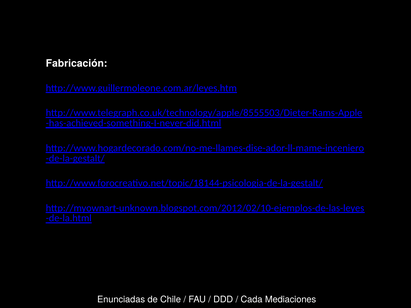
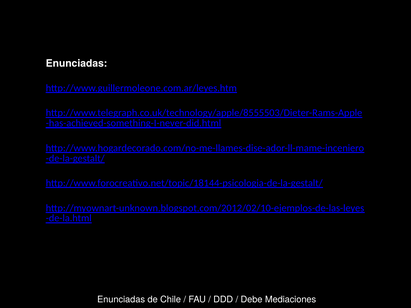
Fabricación: Fabricación -> Enunciadas (77, 63)
Cada: Cada -> Debe (252, 300)
